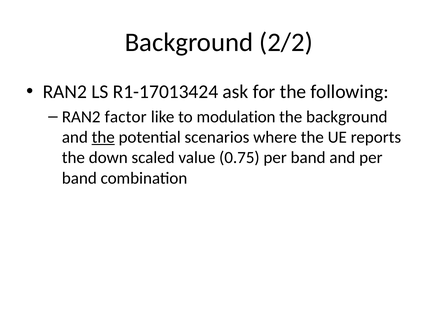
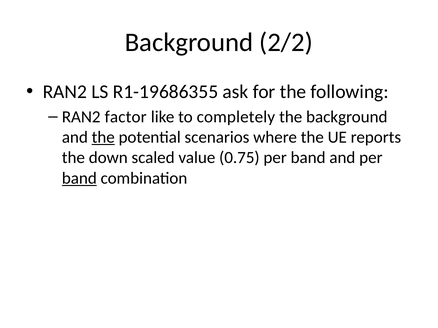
R1-17013424: R1-17013424 -> R1-19686355 (166, 92)
modulation: modulation -> completely (236, 117)
band underline: none -> present (79, 178)
